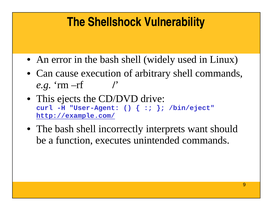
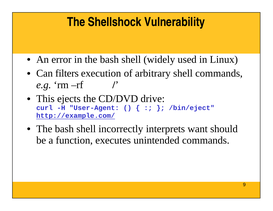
cause: cause -> filters (67, 73)
